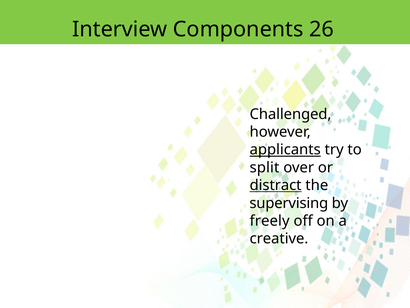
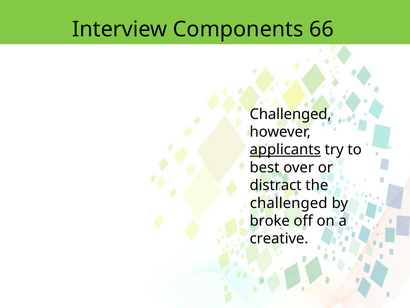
26: 26 -> 66 (321, 29)
split: split -> best (265, 167)
distract underline: present -> none (276, 185)
supervising: supervising -> challenged (289, 203)
freely: freely -> broke (270, 221)
